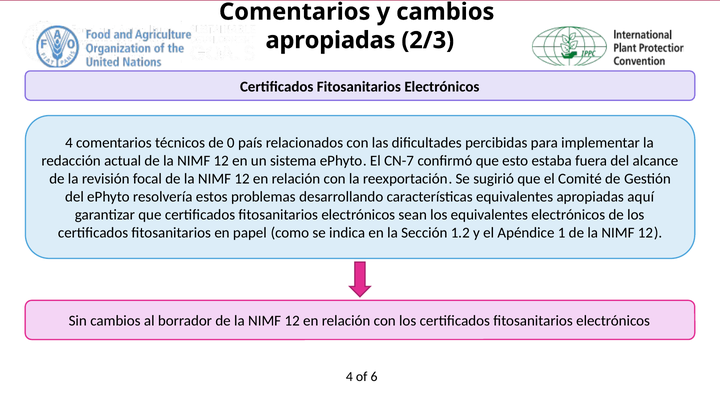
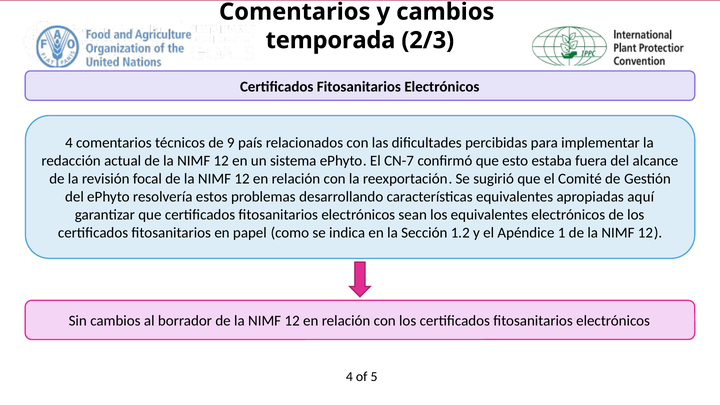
apropiadas: apropiadas -> temporada (330, 40)
0: 0 -> 9 (231, 143)
6: 6 -> 5 (374, 377)
